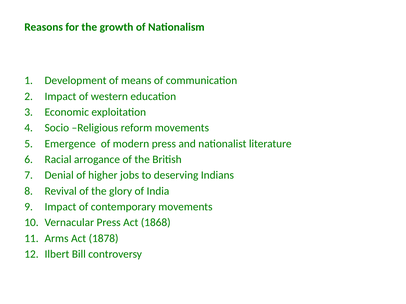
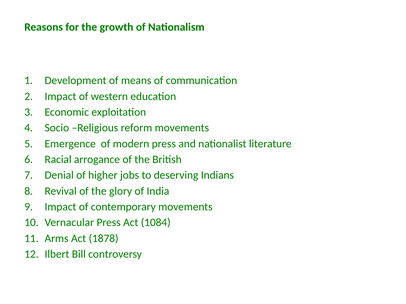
1868: 1868 -> 1084 (156, 223)
